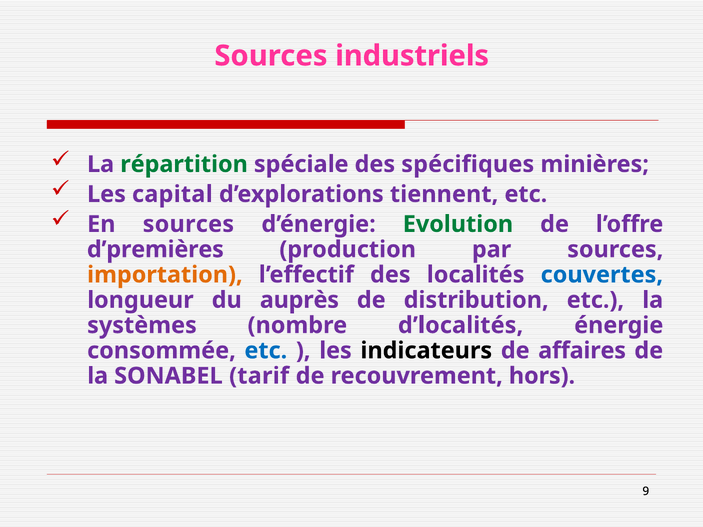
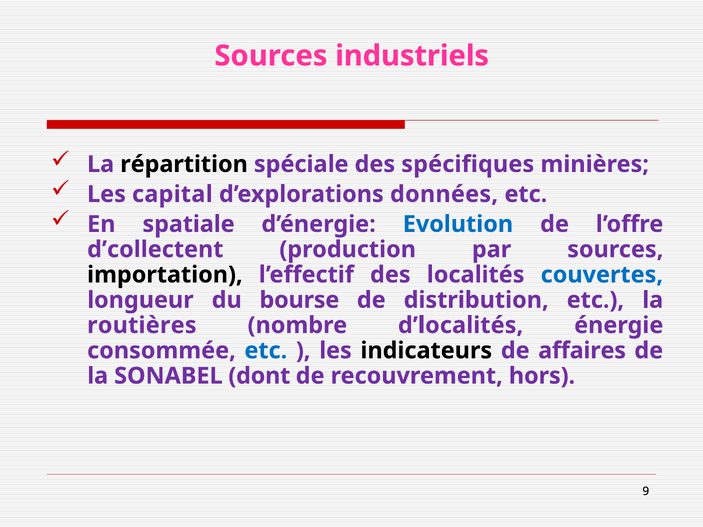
répartition colour: green -> black (184, 164)
tiennent: tiennent -> données (444, 194)
En sources: sources -> spatiale (189, 224)
Evolution colour: green -> blue (458, 224)
d’premières: d’premières -> d’collectent (155, 250)
importation colour: orange -> black (165, 275)
auprès: auprès -> bourse (299, 300)
systèmes: systèmes -> routières (142, 325)
tarif: tarif -> dont (259, 376)
